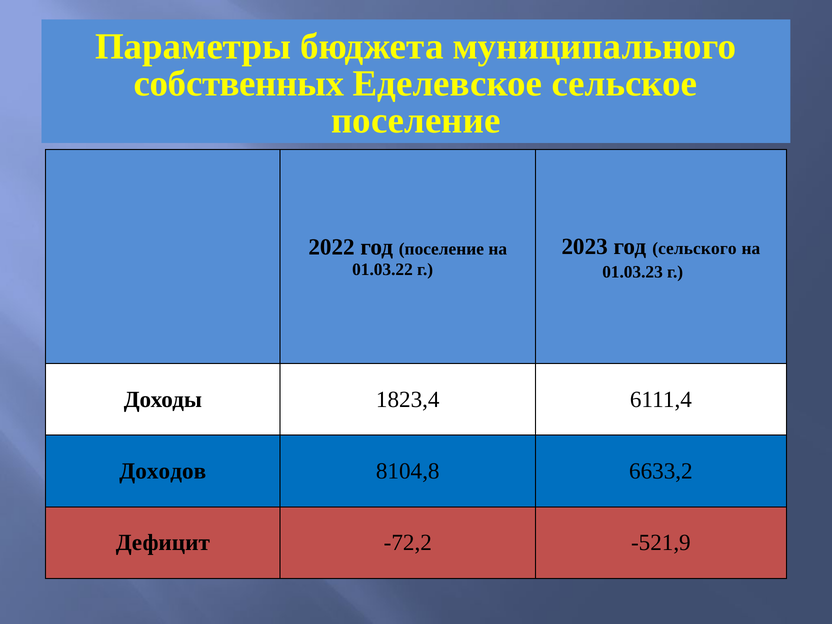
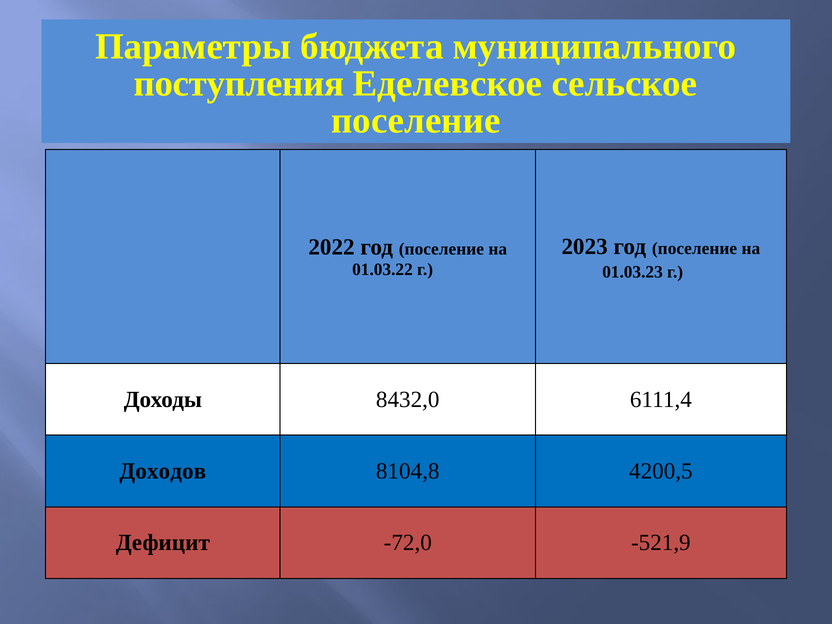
собственных: собственных -> поступления (239, 84)
2023 год сельского: сельского -> поселение (695, 248)
1823,4: 1823,4 -> 8432,0 (408, 399)
6633,2: 6633,2 -> 4200,5 (661, 471)
-72,2: -72,2 -> -72,0 (408, 543)
